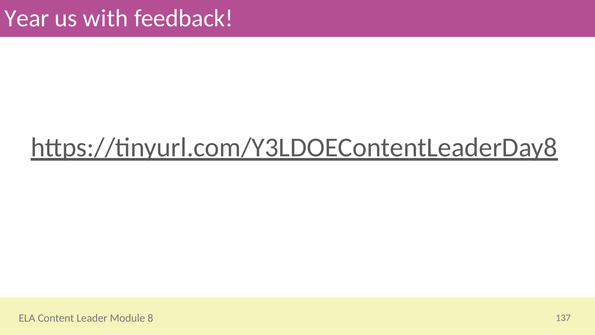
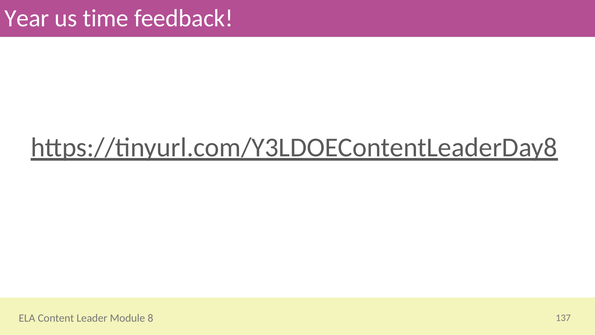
with: with -> time (106, 18)
